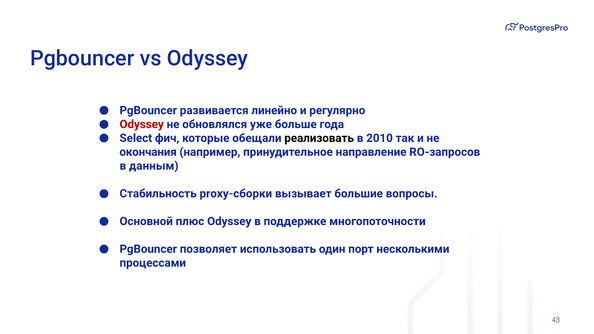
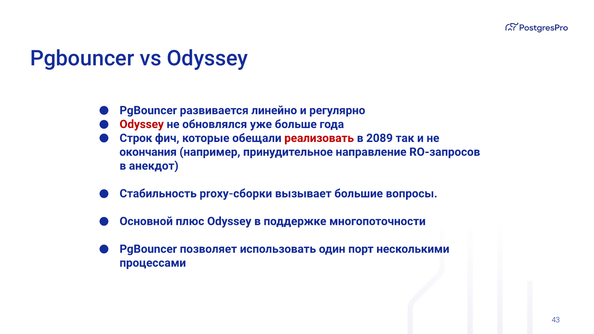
Select: Select -> Строк (136, 138)
реализовать colour: black -> red (319, 138)
2010: 2010 -> 2089 (380, 138)
данным: данным -> анекдот (154, 166)
